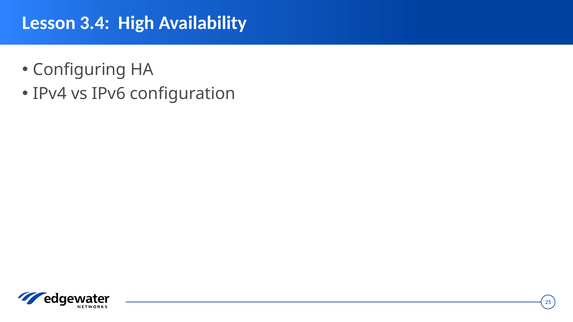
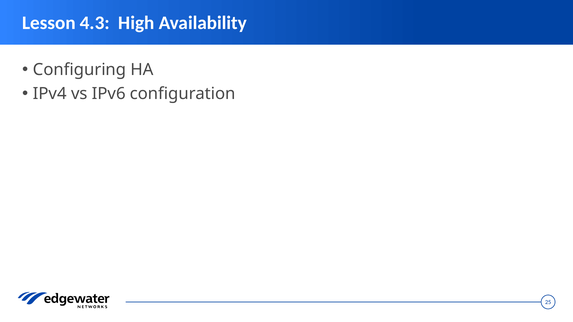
3.4: 3.4 -> 4.3 (95, 23)
